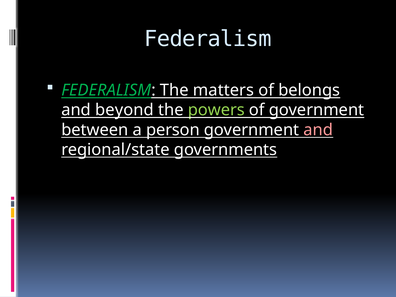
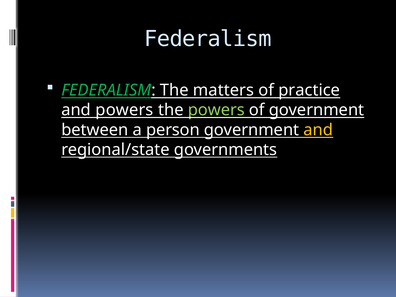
belongs: belongs -> practice (309, 90)
and beyond: beyond -> powers (124, 110)
and colour: pink -> yellow (318, 130)
